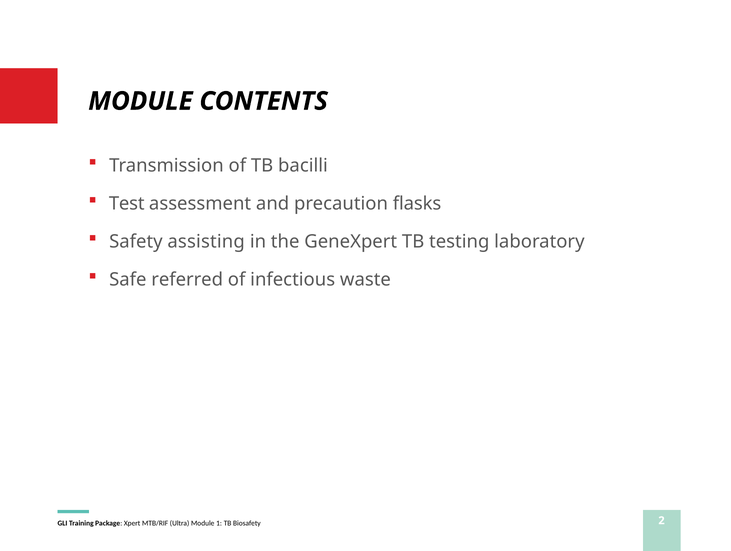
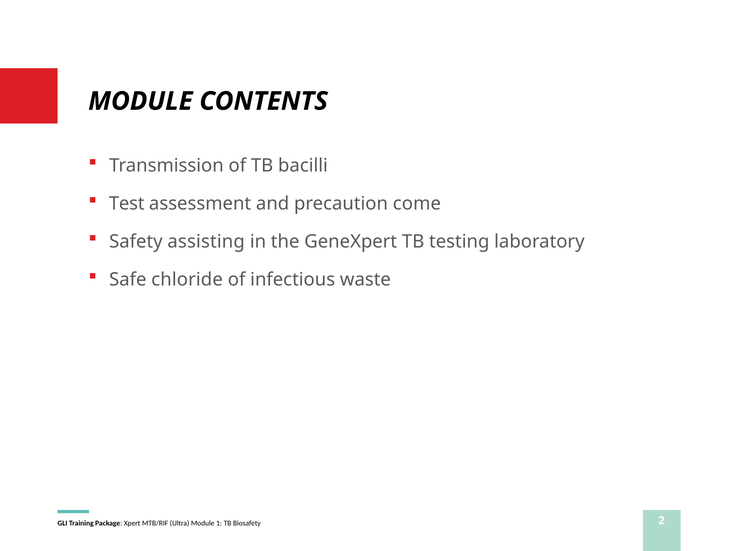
flasks: flasks -> come (417, 203)
referred: referred -> chloride (187, 279)
